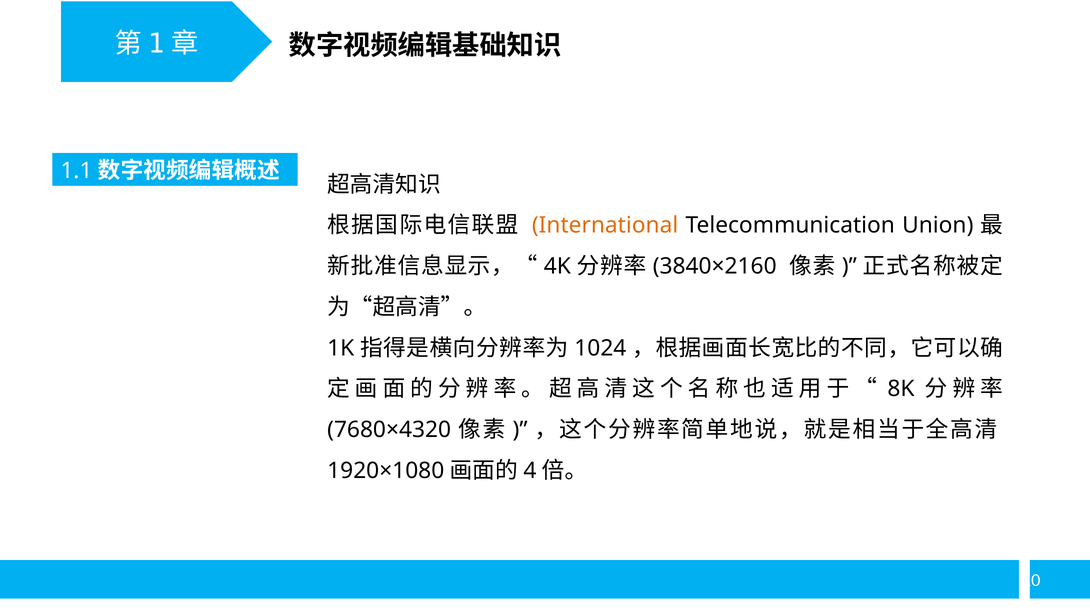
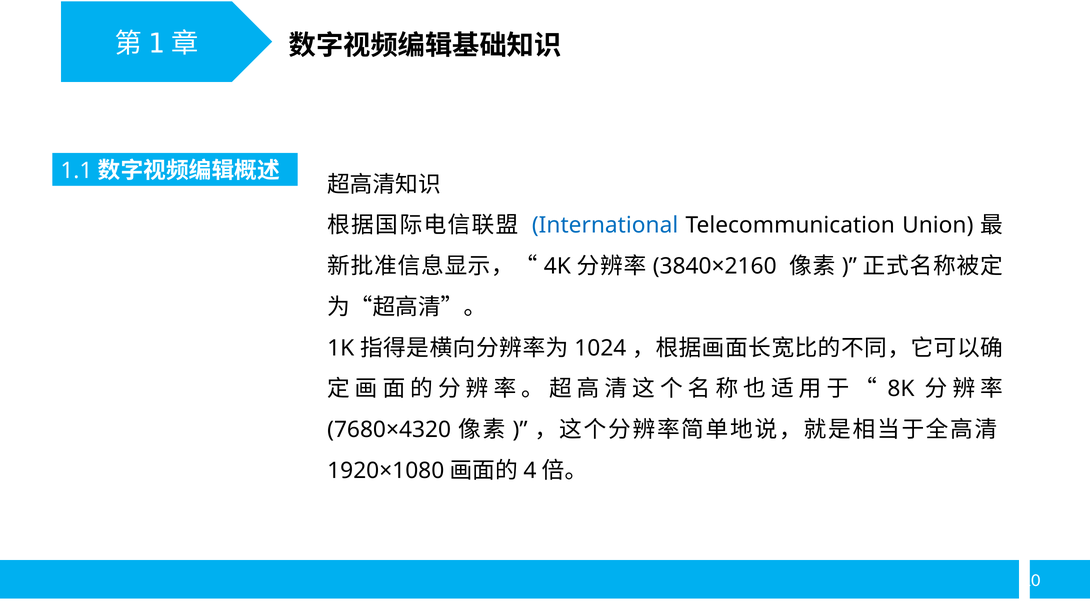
International colour: orange -> blue (605, 225)
